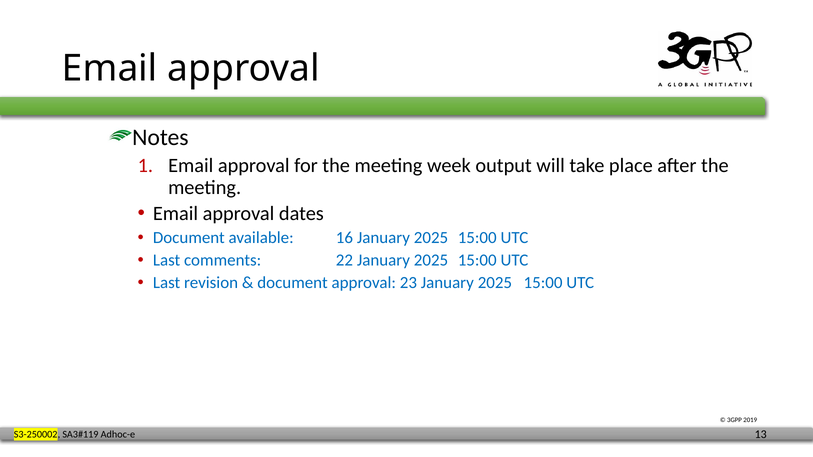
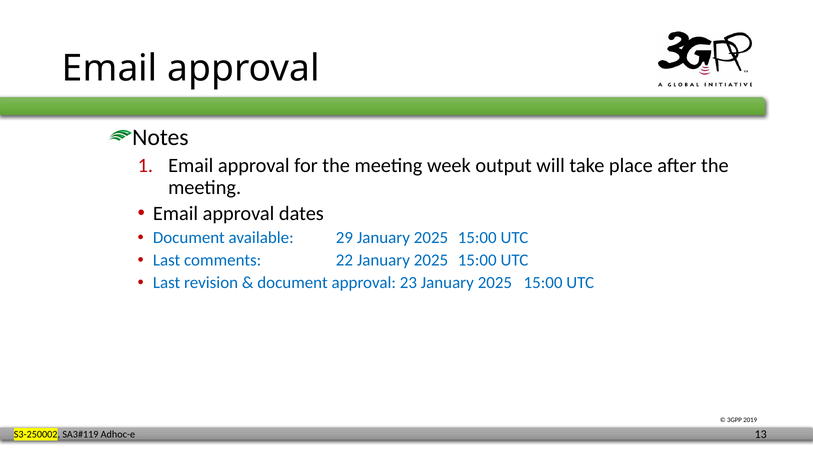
16: 16 -> 29 (344, 238)
